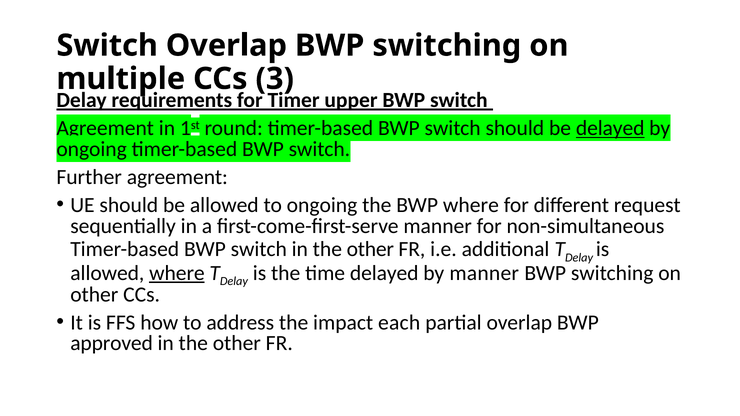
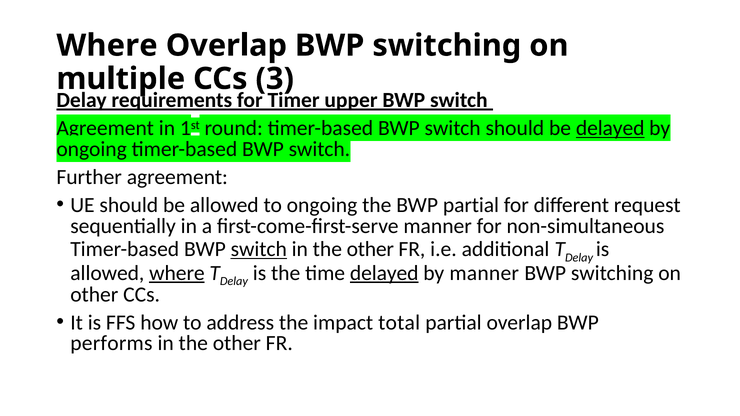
Switch: Switch -> Where (107, 46)
BWP where: where -> partial (471, 205)
switch underline: none -> present (259, 249)
delayed underline: none -> present (384, 273)
each: each -> total (399, 323)
approved: approved -> performs (111, 344)
